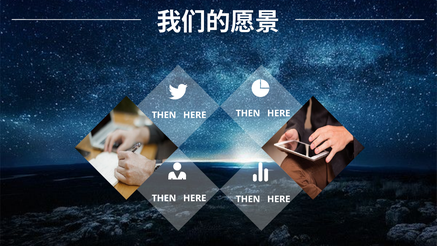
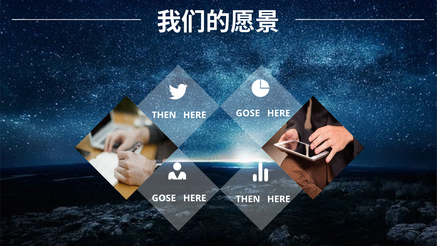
THEN: THEN -> GOSE (248, 113)
THEN: THEN -> GOSE (164, 198)
